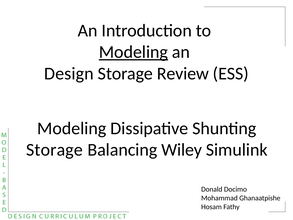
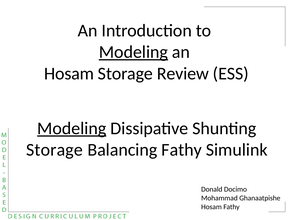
Design: Design -> Hosam (69, 73)
Modeling underline: none -> present (72, 128)
Balancing Wiley: Wiley -> Fathy (182, 150)
